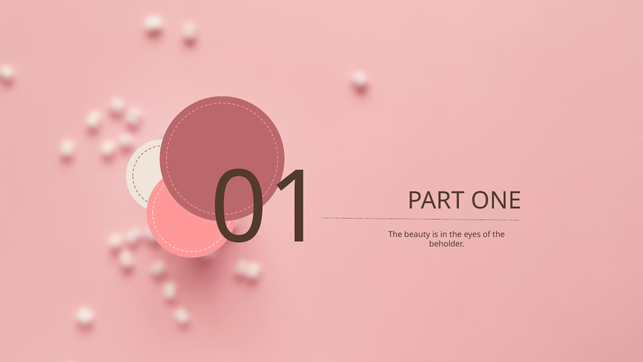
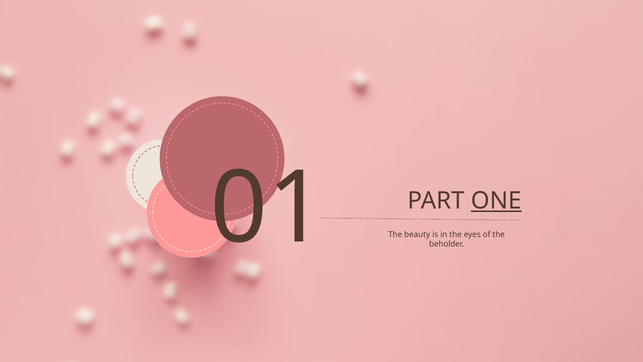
ONE underline: none -> present (496, 201)
